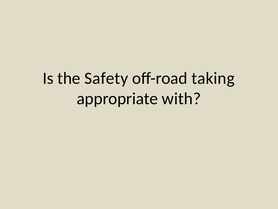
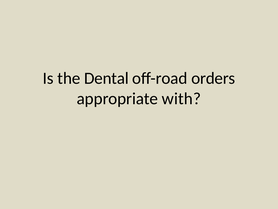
Safety: Safety -> Dental (106, 78)
taking: taking -> orders (213, 78)
